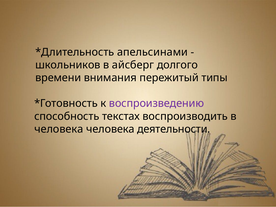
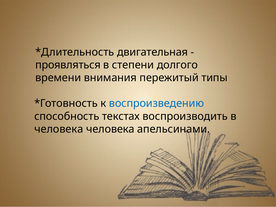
апельсинами: апельсинами -> двигательная (152, 52)
школьников: школьников -> проявляться (68, 65)
айсберг: айсберг -> степени (133, 65)
воспроизведению colour: purple -> blue (156, 103)
деятельности: деятельности -> апельсинами (174, 129)
